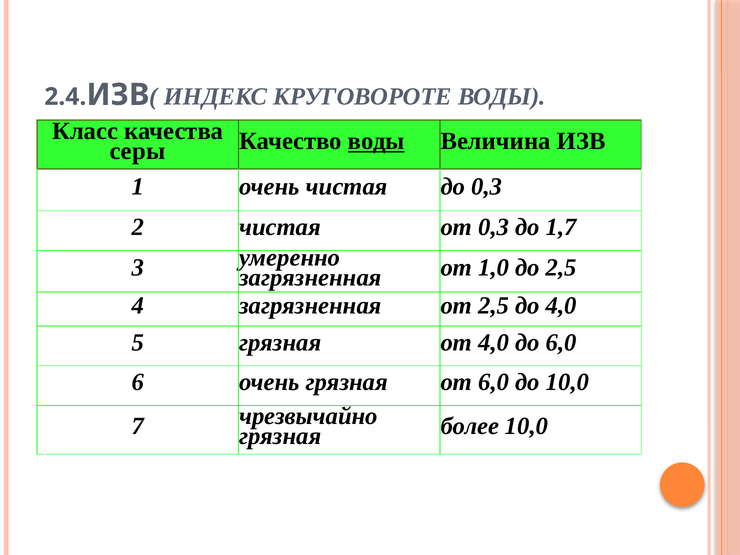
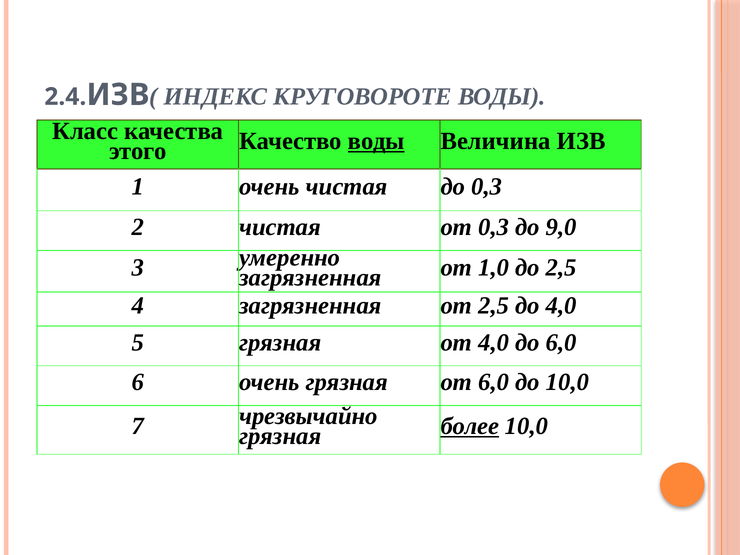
серы: серы -> этого (138, 151)
1,7: 1,7 -> 9,0 (561, 227)
более underline: none -> present (470, 426)
